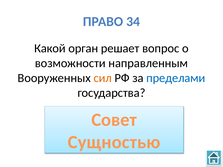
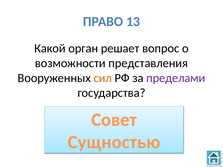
34: 34 -> 13 (133, 22)
направленным: направленным -> представления (148, 63)
пределами colour: blue -> purple (176, 78)
